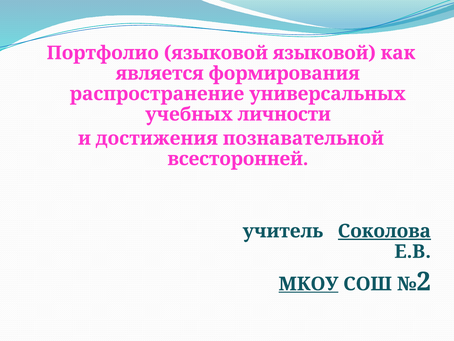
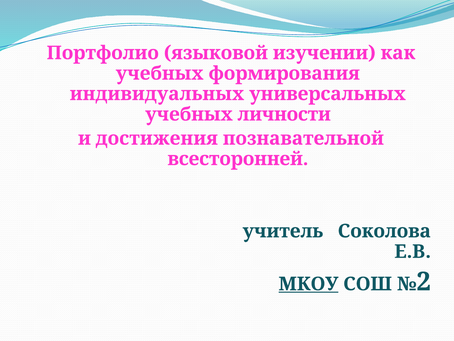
языковой языковой: языковой -> изучении (324, 53)
является: является -> учебных (160, 73)
распространение: распространение -> индивидуальных (157, 94)
Соколова underline: present -> none (384, 231)
